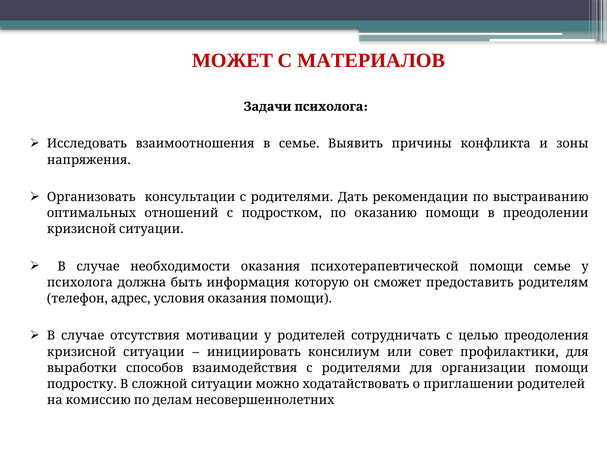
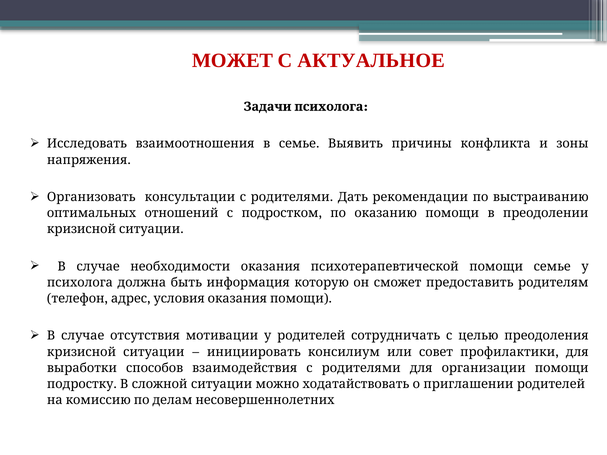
МАТЕРИАЛОВ: МАТЕРИАЛОВ -> АКТУАЛЬНОЕ (371, 60)
